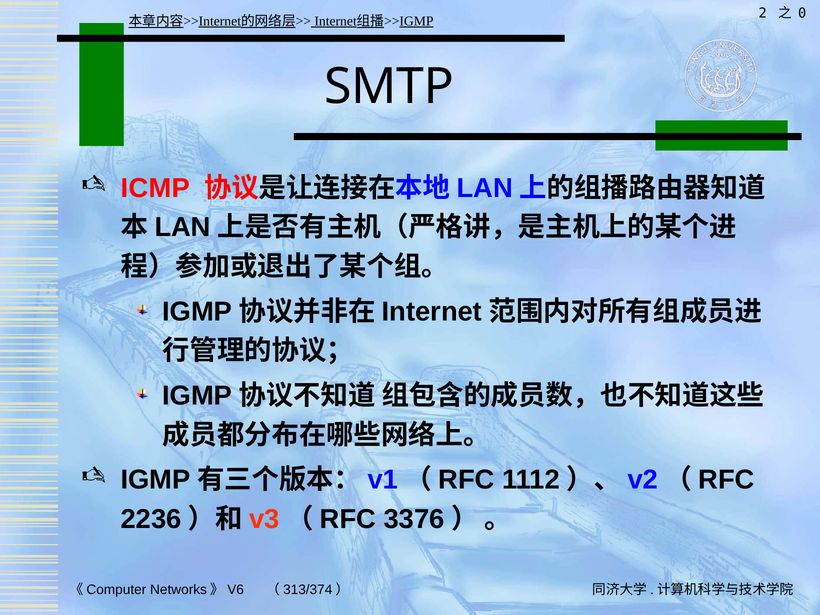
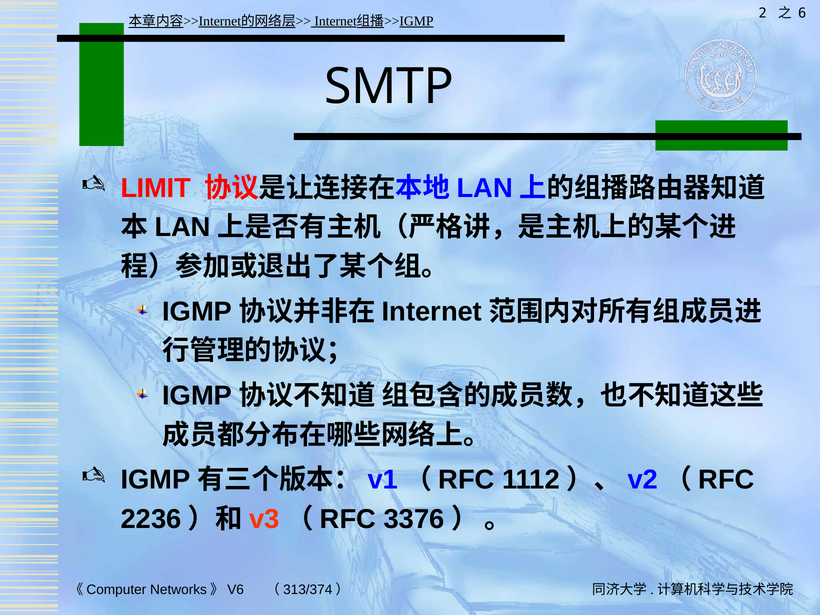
0: 0 -> 6 (802, 13)
ICMP: ICMP -> LIMIT (156, 188)
